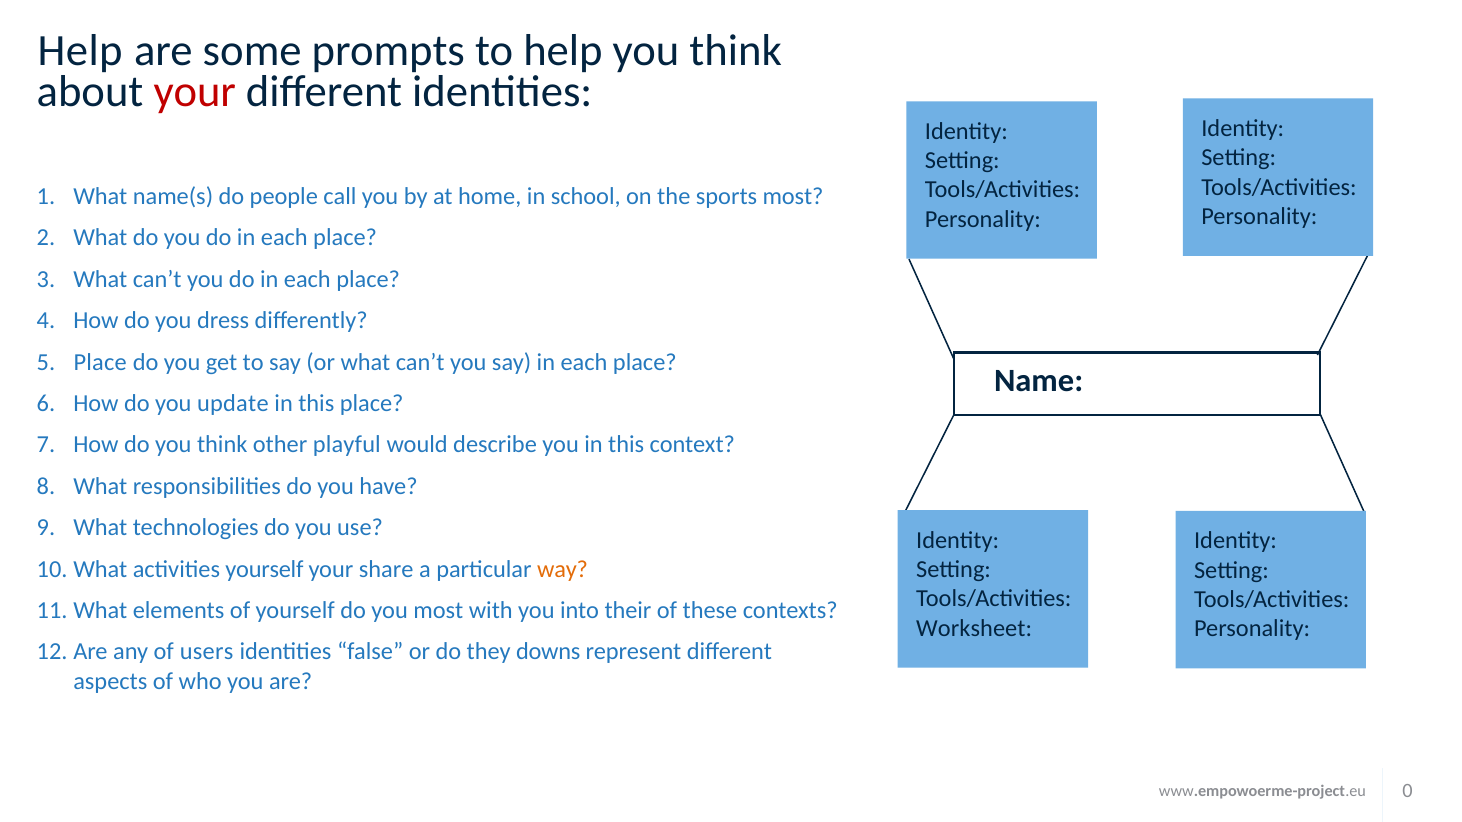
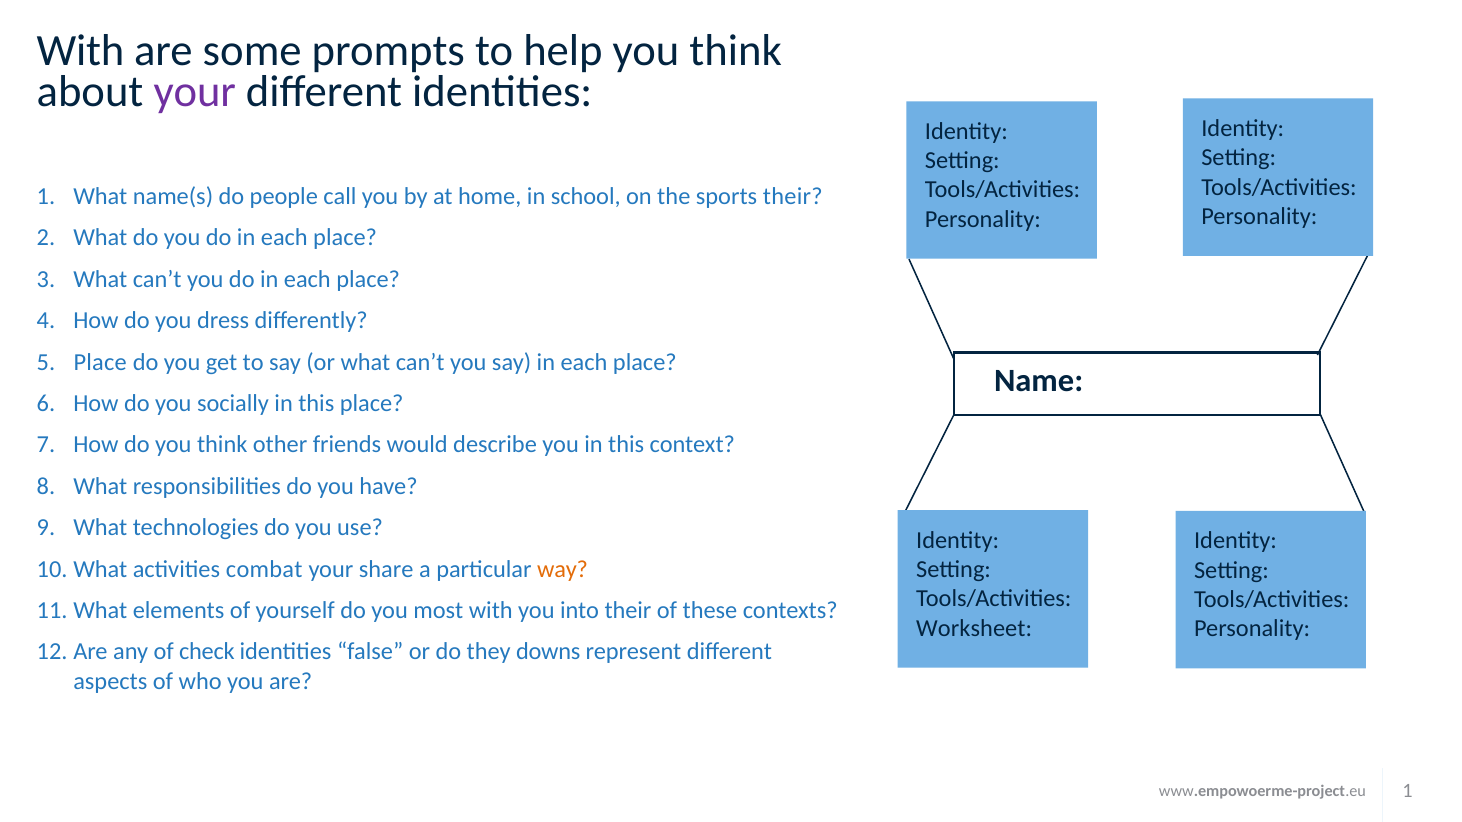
Help: Help -> With (80, 51)
your colour: red -> purple (195, 92)
sports most: most -> their (793, 197)
update: update -> socially (233, 404)
playful: playful -> friends (347, 445)
activities yourself: yourself -> combat (264, 569)
users: users -> check (207, 652)
www.empowoerme-project.eu 0: 0 -> 1 (1407, 791)
